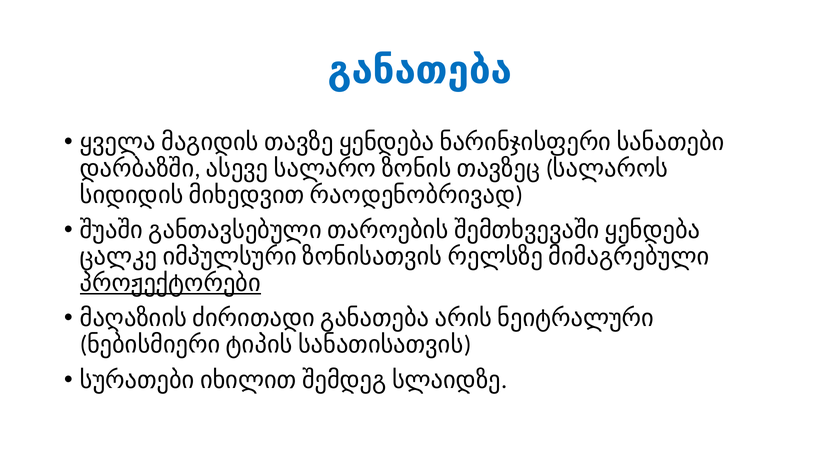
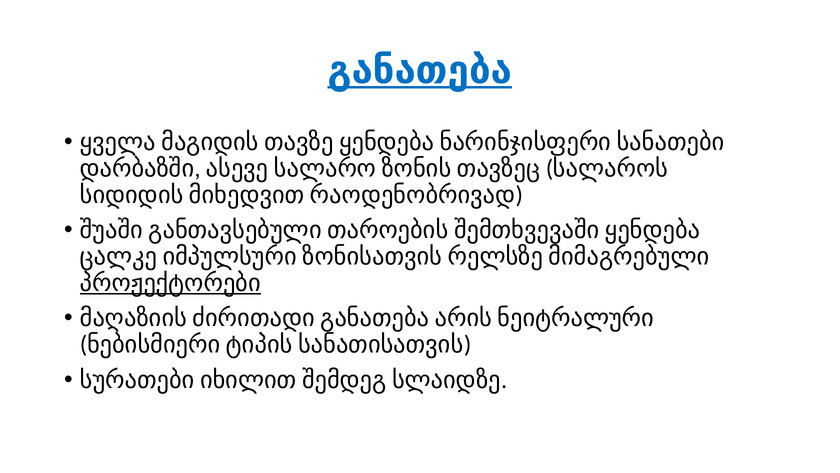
განათება underline: none -> present (420, 71)
